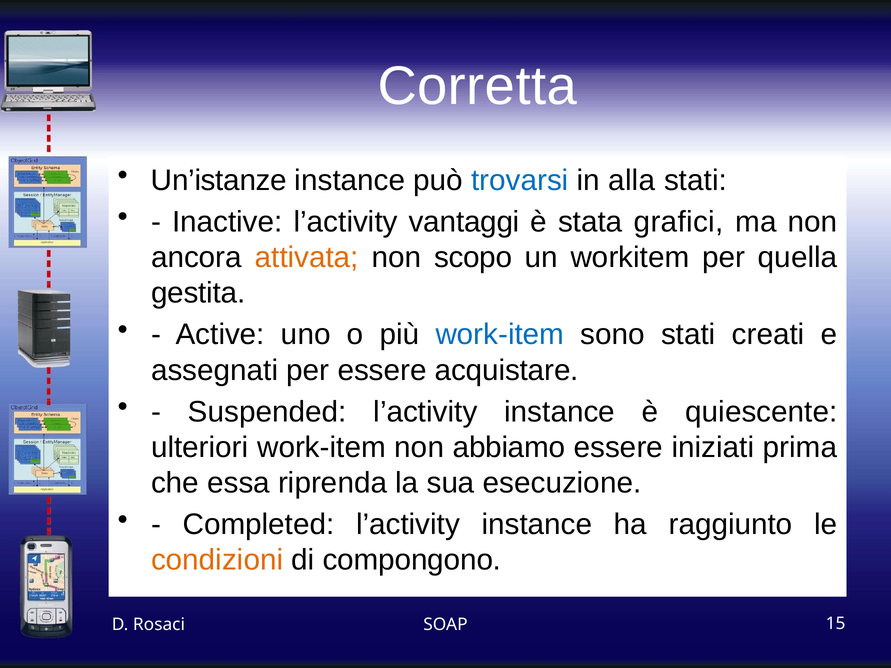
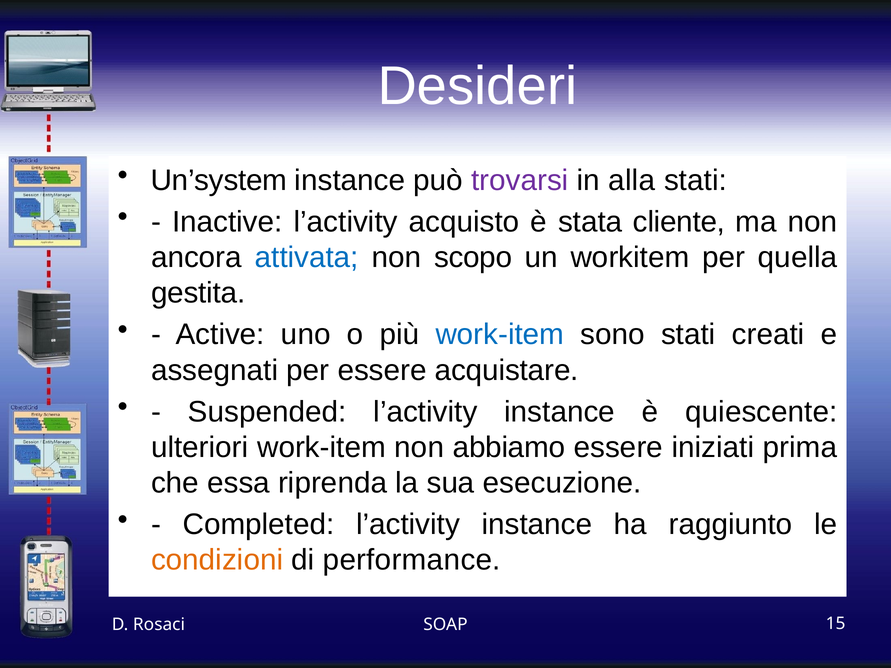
Corretta: Corretta -> Desideri (477, 86)
Un’istanze: Un’istanze -> Un’system (219, 180)
trovarsi colour: blue -> purple (520, 180)
vantaggi: vantaggi -> acquisto (464, 222)
grafici: grafici -> cliente (679, 222)
attivata colour: orange -> blue (307, 257)
compongono: compongono -> performance (412, 560)
